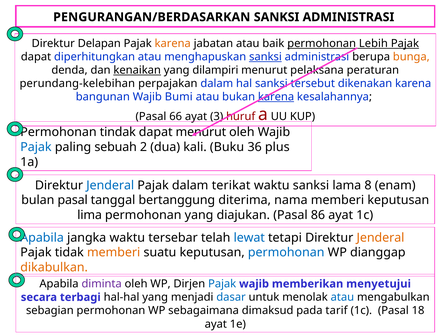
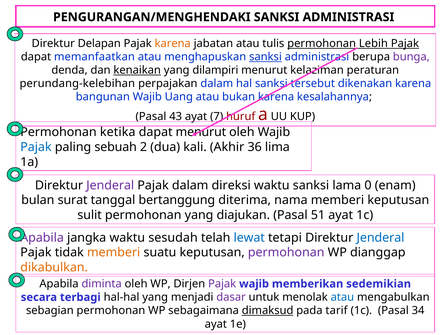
PENGURANGAN/BERDASARKAN: PENGURANGAN/BERDASARKAN -> PENGURANGAN/MENGHENDAKI (152, 17)
baik: baik -> tulis (273, 43)
diperhitungkan: diperhitungkan -> memanfaatkan (94, 57)
bunga colour: orange -> purple (411, 57)
pelaksana: pelaksana -> kelaziman (317, 70)
Bumi: Bumi -> Uang (179, 97)
karena underline: present -> none (276, 97)
66: 66 -> 43 (176, 117)
3: 3 -> 7 (217, 117)
tindak: tindak -> ketika (118, 132)
Buku: Buku -> Akhir (227, 147)
plus: plus -> lima (277, 147)
Jenderal colour: blue -> purple (110, 185)
terikat: terikat -> direksi (231, 185)
8: 8 -> 0 (368, 185)
bulan pasal: pasal -> surat (73, 200)
lima: lima -> sulit (90, 215)
86: 86 -> 51 (318, 215)
Apabila colour: blue -> purple (42, 238)
tersebar: tersebar -> sesudah (173, 238)
Jenderal colour: orange -> blue (381, 238)
permohonan colour: blue -> purple (286, 253)
Pajak colour: blue -> purple (222, 284)
menyetujui: menyetujui -> sedemikian (379, 284)
dasar colour: blue -> purple (231, 297)
dimaksud underline: none -> present (268, 311)
18: 18 -> 34 (418, 311)
